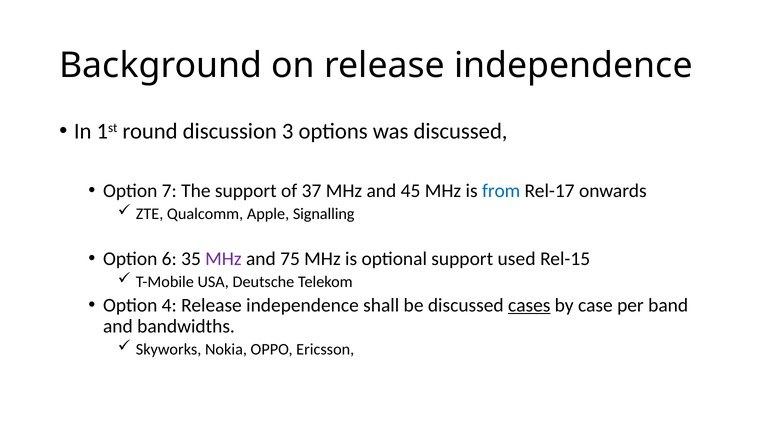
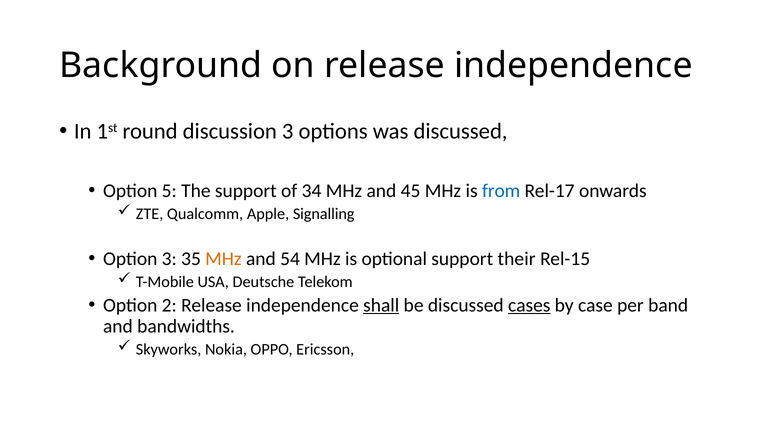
7: 7 -> 5 (169, 191)
37: 37 -> 34 (312, 191)
Option 6: 6 -> 3 (169, 259)
MHz colour: purple -> orange (223, 259)
75: 75 -> 54 (290, 259)
used: used -> their (517, 259)
4: 4 -> 2 (169, 306)
shall underline: none -> present (381, 306)
